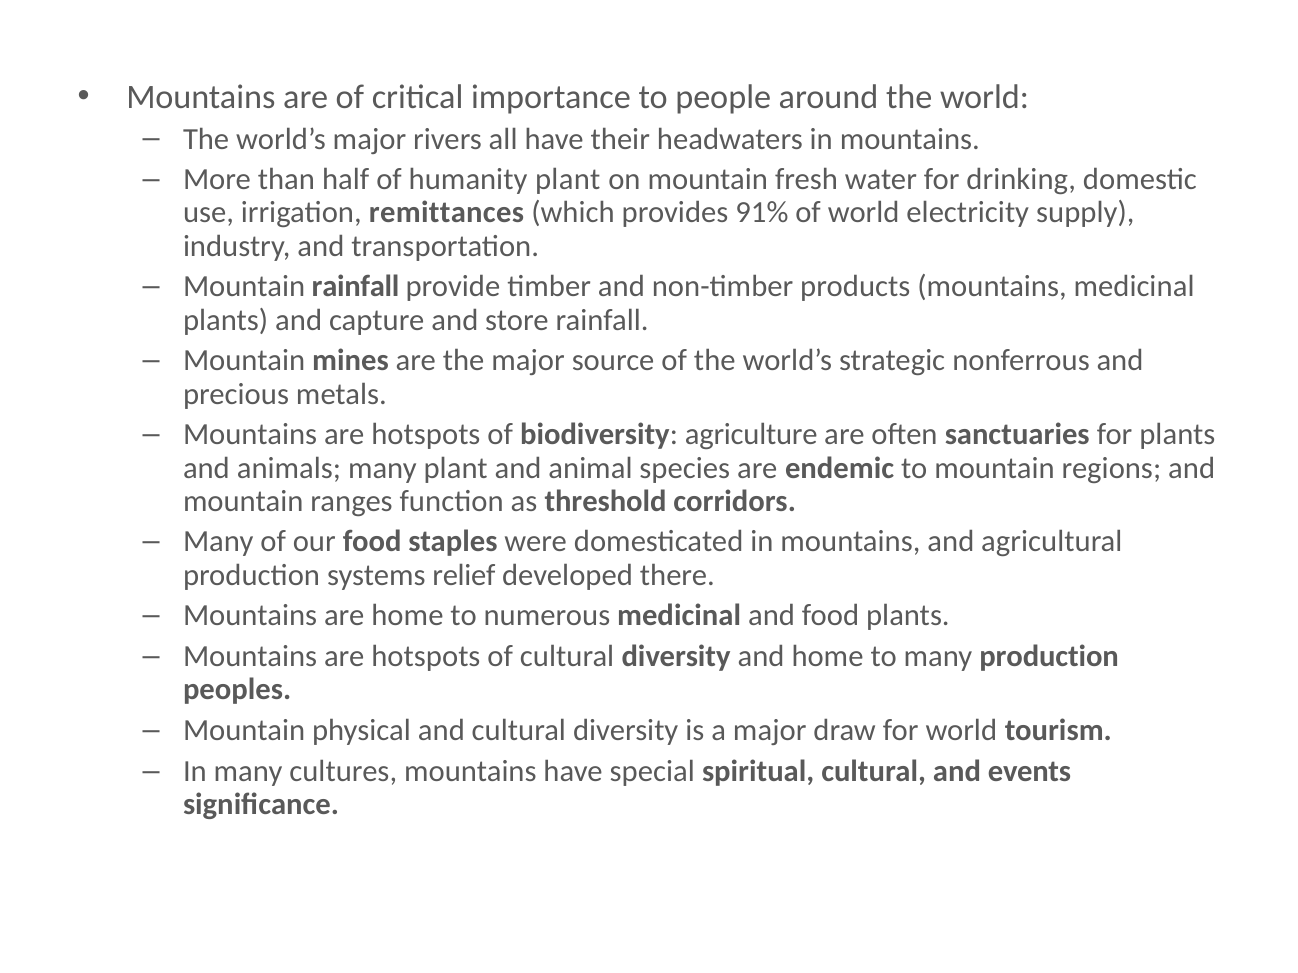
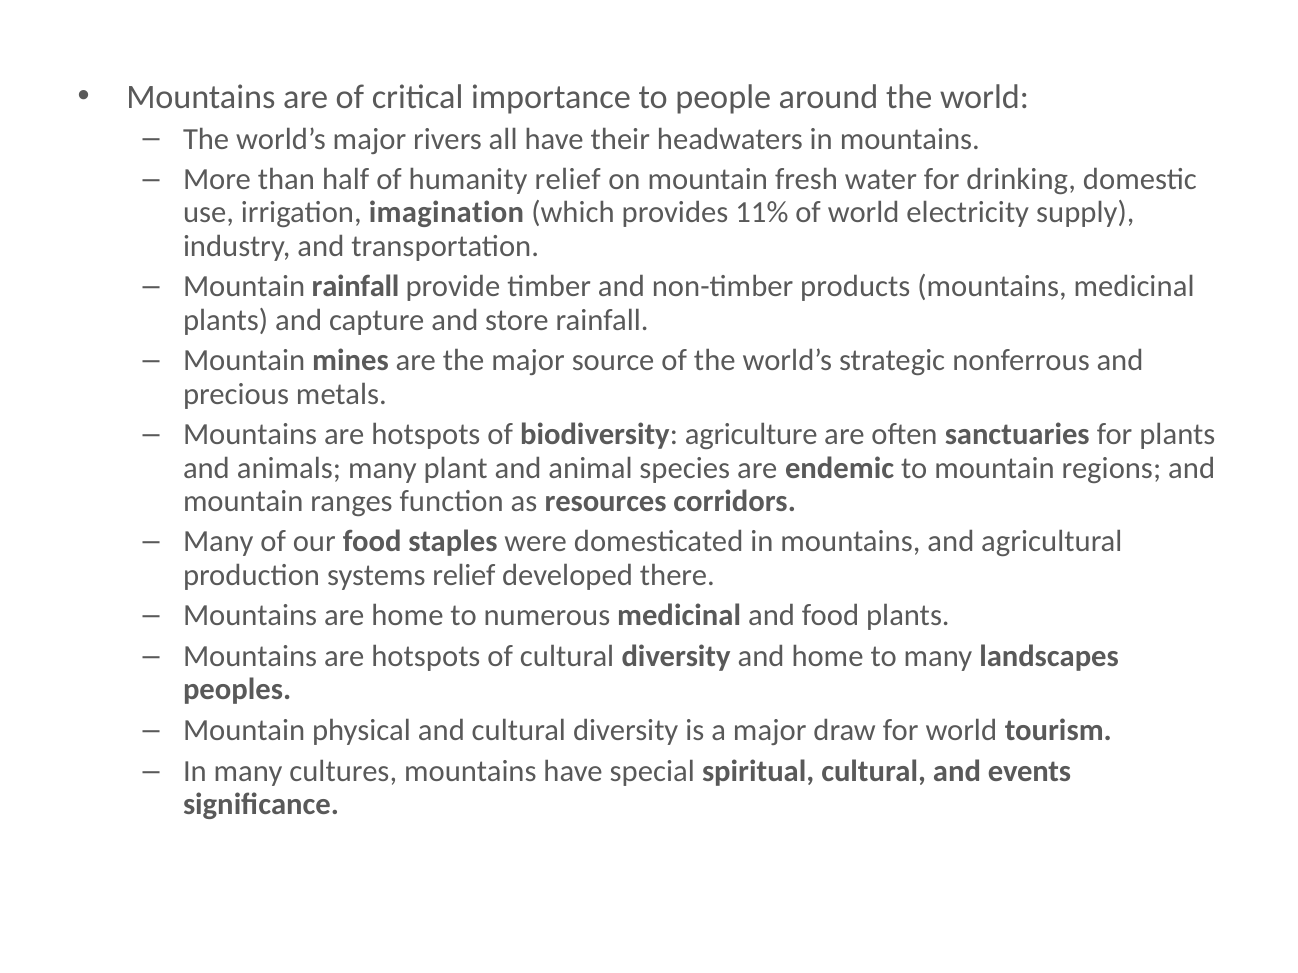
humanity plant: plant -> relief (568, 180)
remittances: remittances -> imagination (446, 213)
91%: 91% -> 11% (762, 213)
threshold: threshold -> resources (606, 501)
many production: production -> landscapes (1049, 657)
